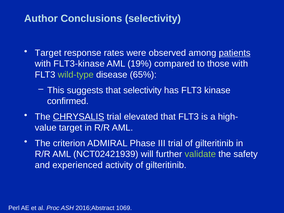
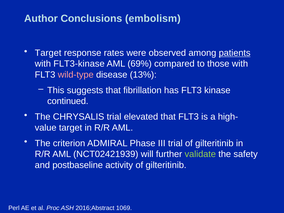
Conclusions selectivity: selectivity -> embolism (153, 18)
19%: 19% -> 69% (140, 64)
wild-type colour: light green -> pink (76, 75)
65%: 65% -> 13% (143, 75)
that selectivity: selectivity -> fibrillation (142, 90)
confirmed: confirmed -> continued (68, 101)
CHRYSALIS underline: present -> none (79, 117)
experienced: experienced -> postbaseline (78, 165)
